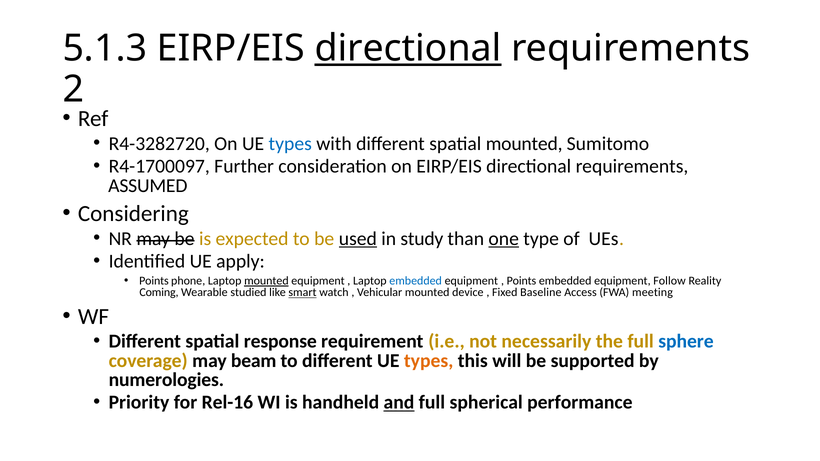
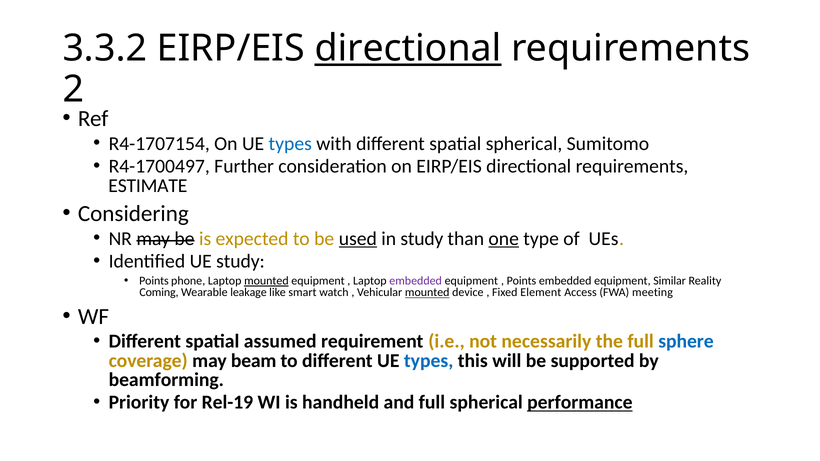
5.1.3: 5.1.3 -> 3.3.2 (105, 49)
R4-3282720: R4-3282720 -> R4-1707154 (159, 144)
spatial mounted: mounted -> spherical (524, 144)
R4-1700097: R4-1700097 -> R4-1700497 (159, 167)
ASSUMED: ASSUMED -> ESTIMATE (148, 186)
UE apply: apply -> study (241, 262)
embedded colour: blue -> purple (416, 281)
Follow: Follow -> Similar (670, 281)
studied: studied -> leakage (248, 293)
smart underline: present -> none (302, 293)
mounted underline: none -> present (427, 293)
Baseline: Baseline -> Element (541, 293)
response: response -> assumed (280, 342)
types colour: orange -> blue (429, 361)
numerologies: numerologies -> beamforming (166, 380)
Rel-16: Rel-16 -> Rel-19 (227, 403)
and underline: present -> none (399, 403)
performance underline: none -> present (580, 403)
